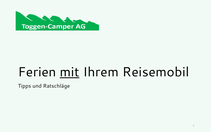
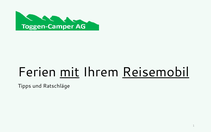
Reisemobil underline: none -> present (156, 72)
